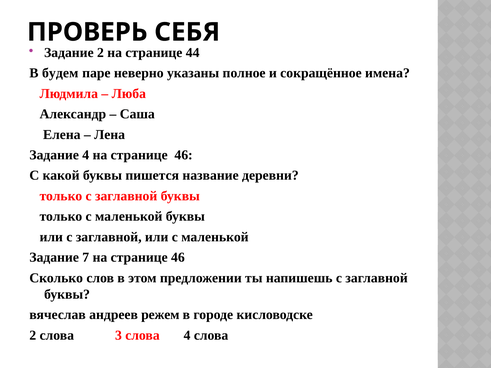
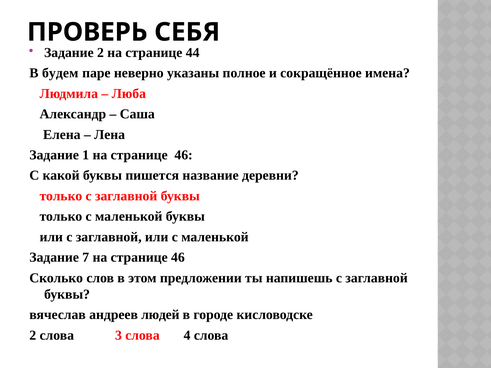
Задание 4: 4 -> 1 (86, 155)
режем: режем -> людей (160, 315)
